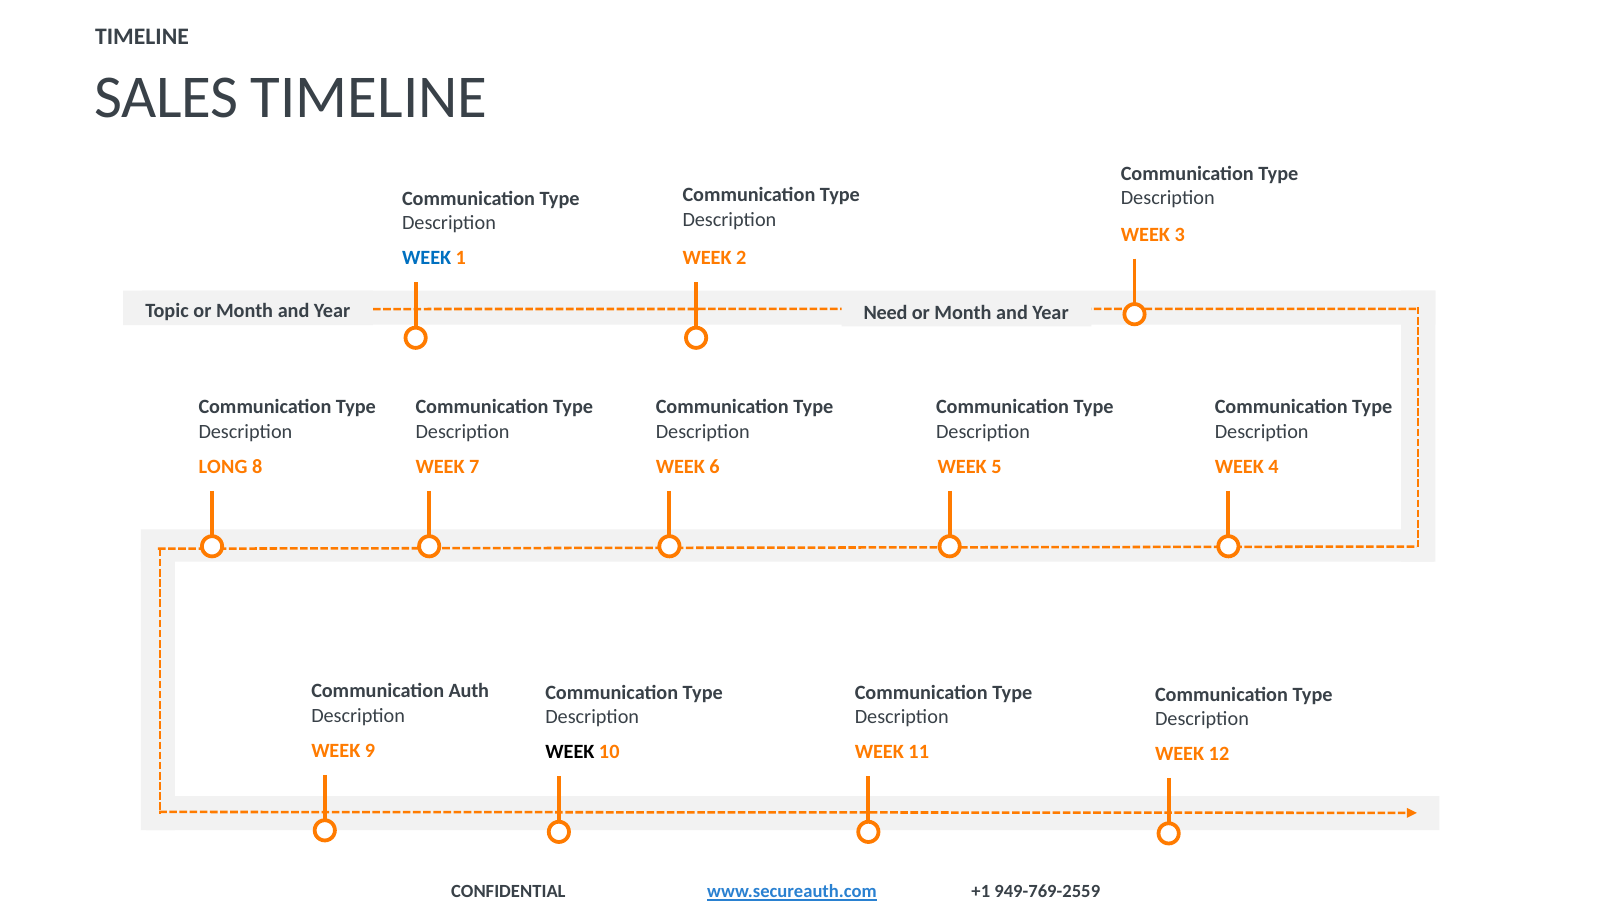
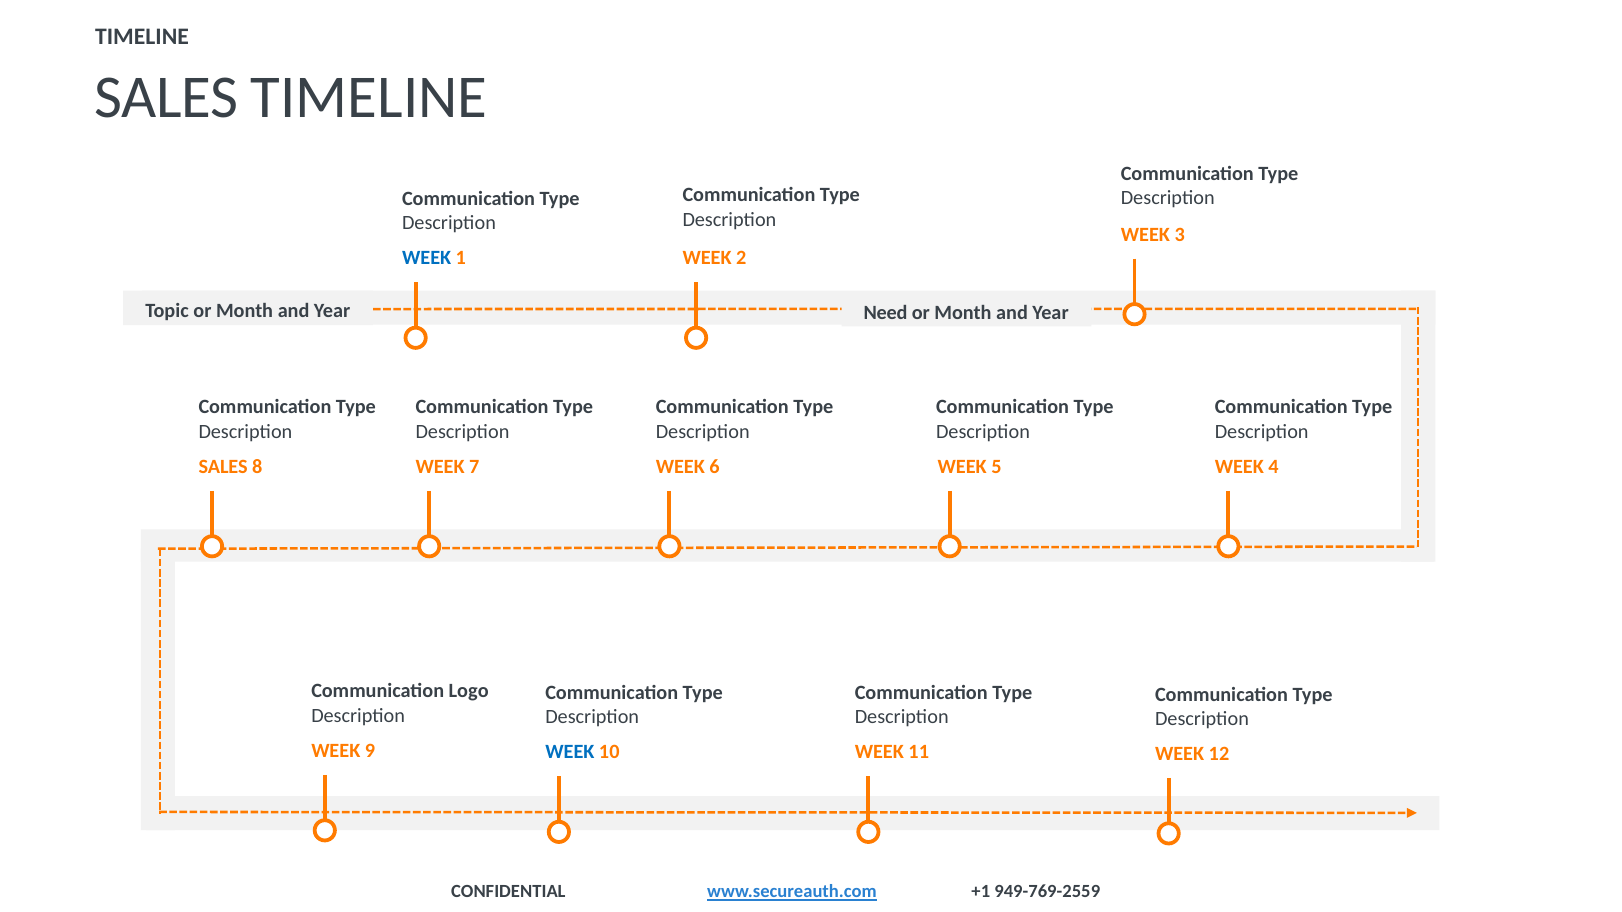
LONG: LONG -> SALES (223, 467)
Auth: Auth -> Logo (469, 692)
WEEK colour: black -> blue (570, 752)
